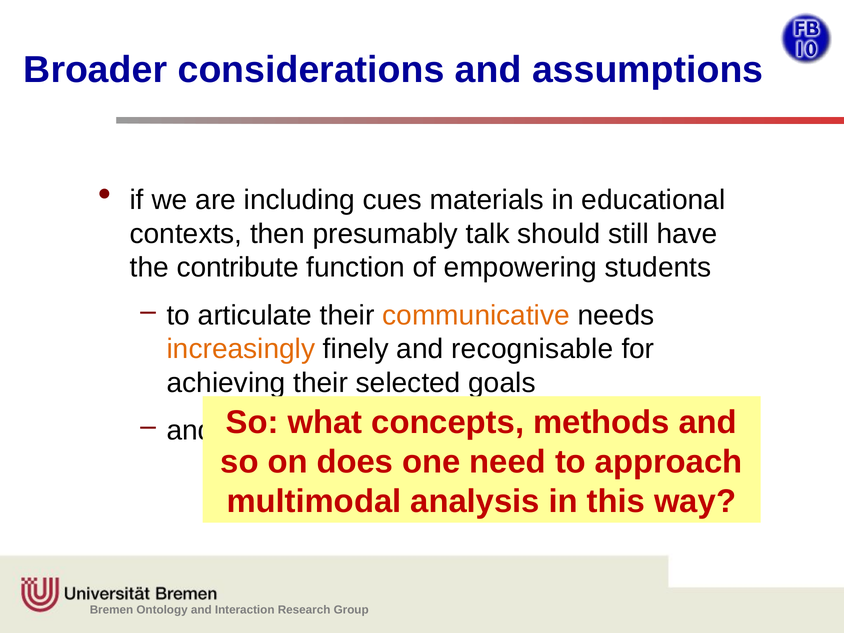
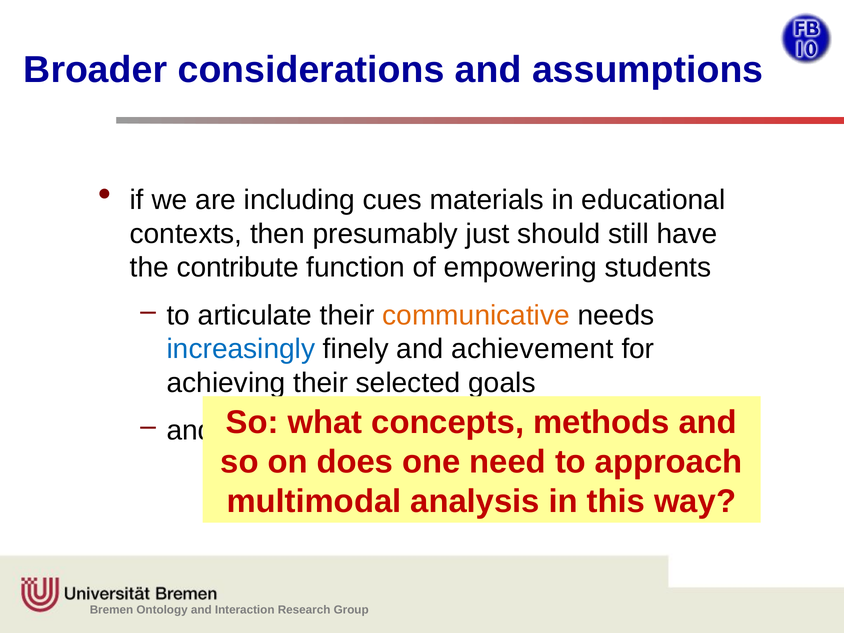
talk: talk -> just (488, 234)
increasingly colour: orange -> blue (241, 349)
recognisable: recognisable -> achievement (532, 349)
